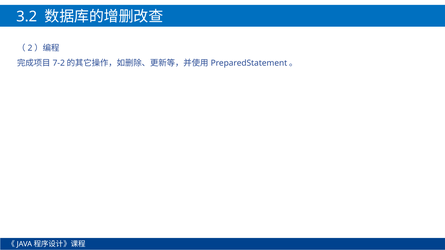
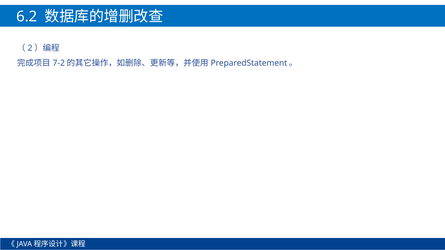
3.2: 3.2 -> 6.2 (27, 17)
